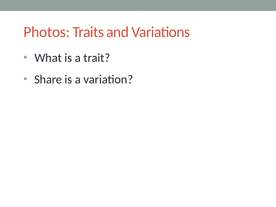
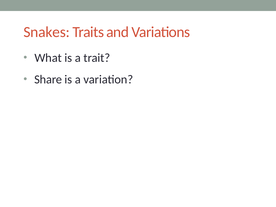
Photos: Photos -> Snakes (47, 32)
